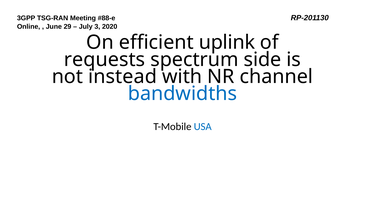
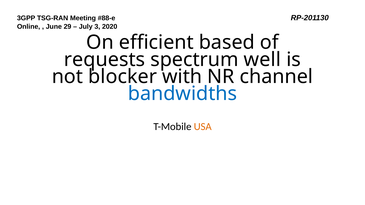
uplink: uplink -> based (227, 43)
side: side -> well (262, 60)
instead: instead -> blocker (123, 77)
USA colour: blue -> orange (203, 127)
